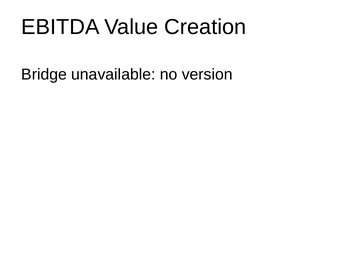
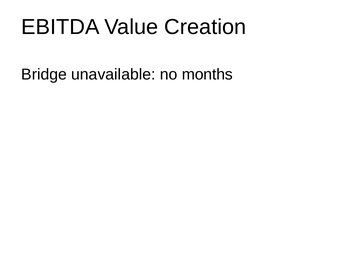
version: version -> months (207, 74)
